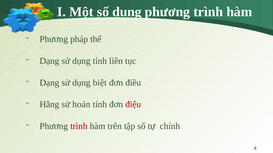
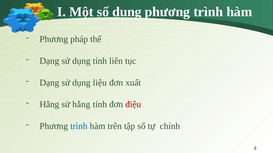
biệt: biệt -> liệu (100, 83)
điều: điều -> xuất (133, 83)
sử hoán: hoán -> hằng (81, 105)
trình colour: red -> blue (79, 127)
